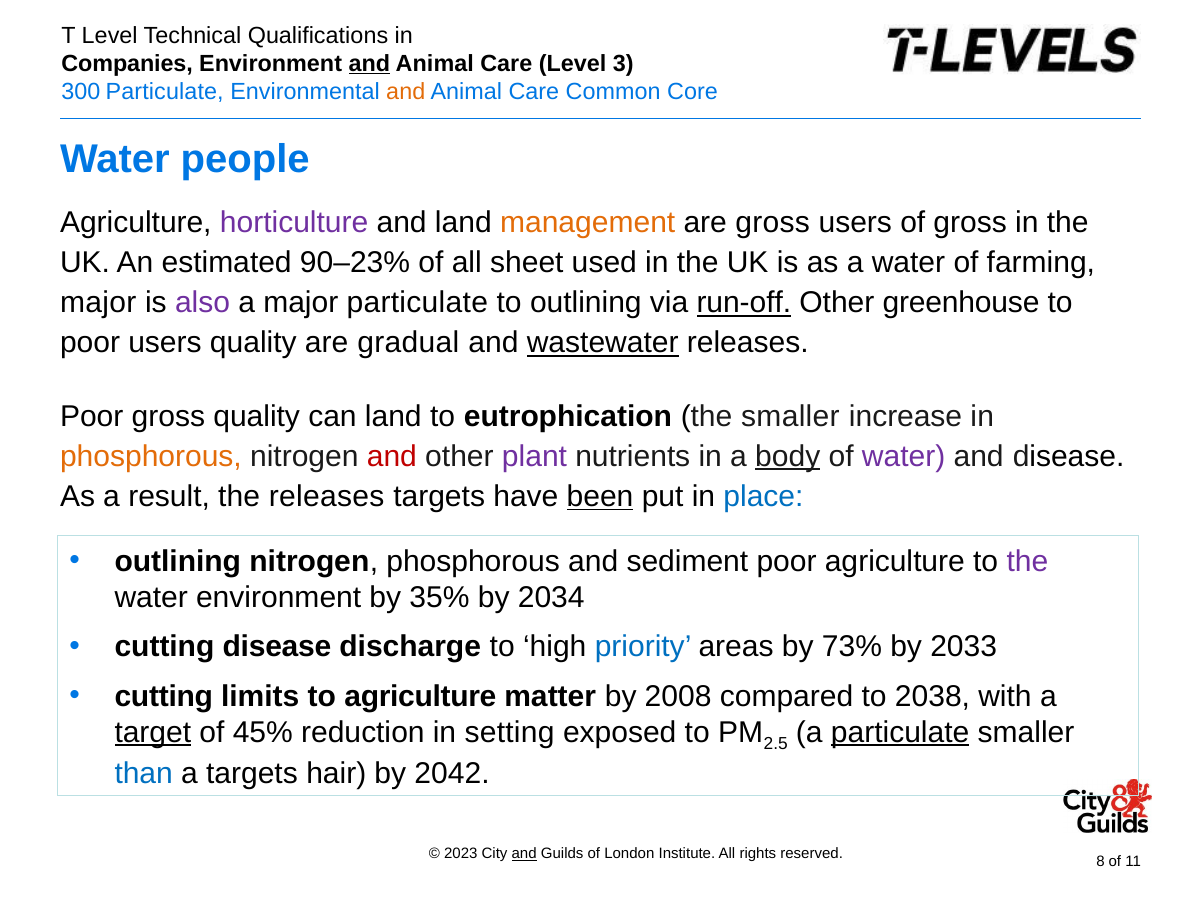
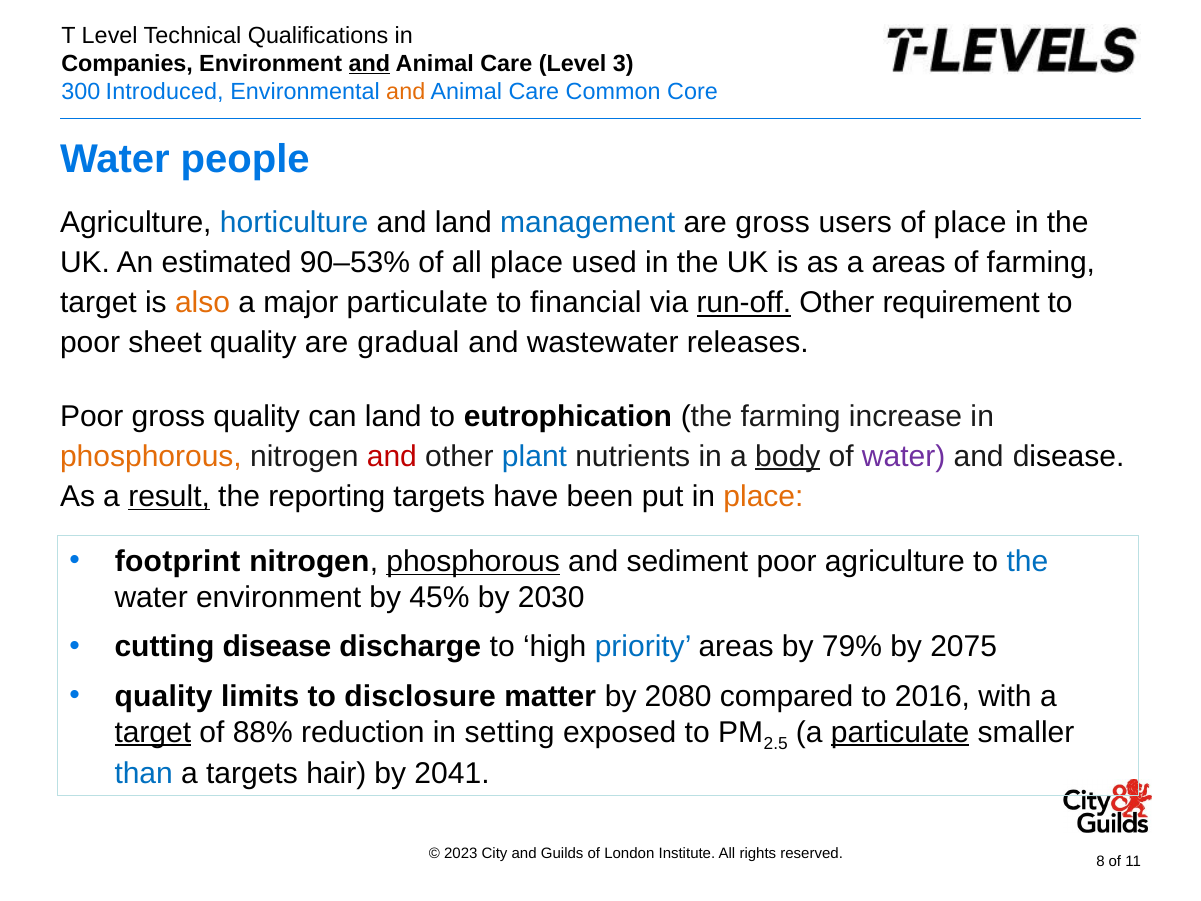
Particulate: Particulate -> Introduced (165, 92)
horticulture colour: purple -> blue (294, 223)
management colour: orange -> blue (588, 223)
of gross: gross -> place (970, 223)
90–23%: 90–23% -> 90–53% (355, 263)
all sheet: sheet -> place (527, 263)
a water: water -> areas (909, 263)
major: major -> target (98, 303)
also colour: purple -> orange (202, 303)
to outlining: outlining -> financial (586, 303)
greenhouse: greenhouse -> requirement (961, 303)
poor users: users -> sheet (165, 343)
wastewater underline: present -> none (603, 343)
the smaller: smaller -> farming (791, 416)
plant colour: purple -> blue (534, 456)
result underline: none -> present (169, 496)
the releases: releases -> reporting (327, 496)
been underline: present -> none (600, 496)
place colour: blue -> orange (763, 496)
outlining: outlining -> footprint (178, 561)
phosphorous underline: none -> present (473, 561)
the colour: purple -> blue (1027, 561)
35%: 35% -> 45% (439, 597)
2034: 2034 -> 2030 (551, 597)
73%: 73% -> 79% (852, 647)
2033: 2033 -> 2075 (964, 647)
cutting: cutting -> quality (164, 696)
to agriculture: agriculture -> disclosure (420, 696)
2008: 2008 -> 2080 (678, 696)
2038: 2038 -> 2016 (932, 696)
45%: 45% -> 88% (263, 732)
2042: 2042 -> 2041 (452, 773)
and underline: present -> none (524, 854)
